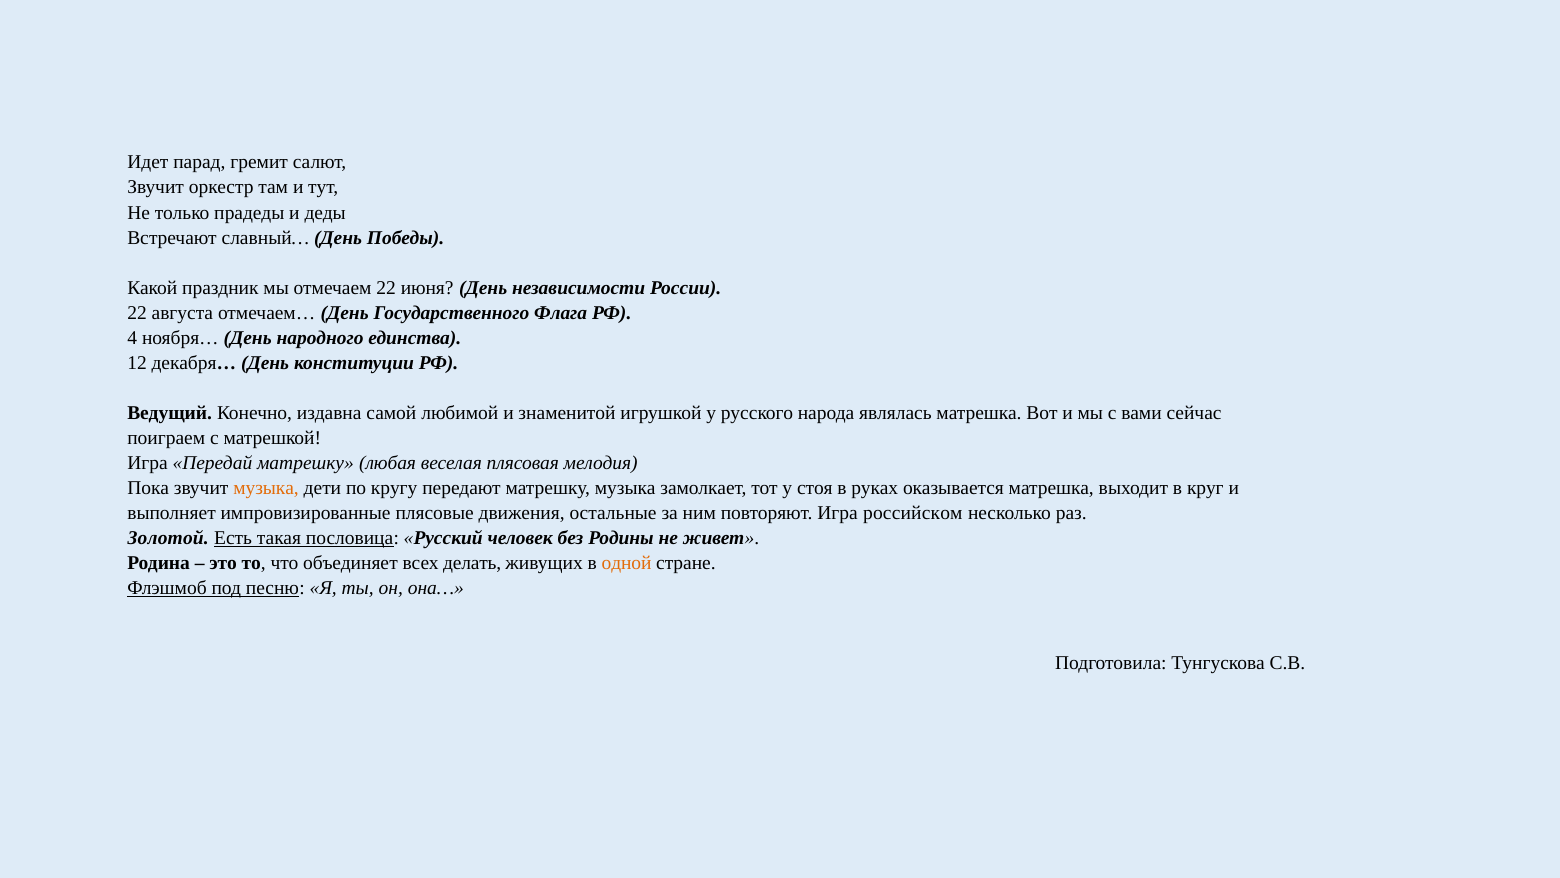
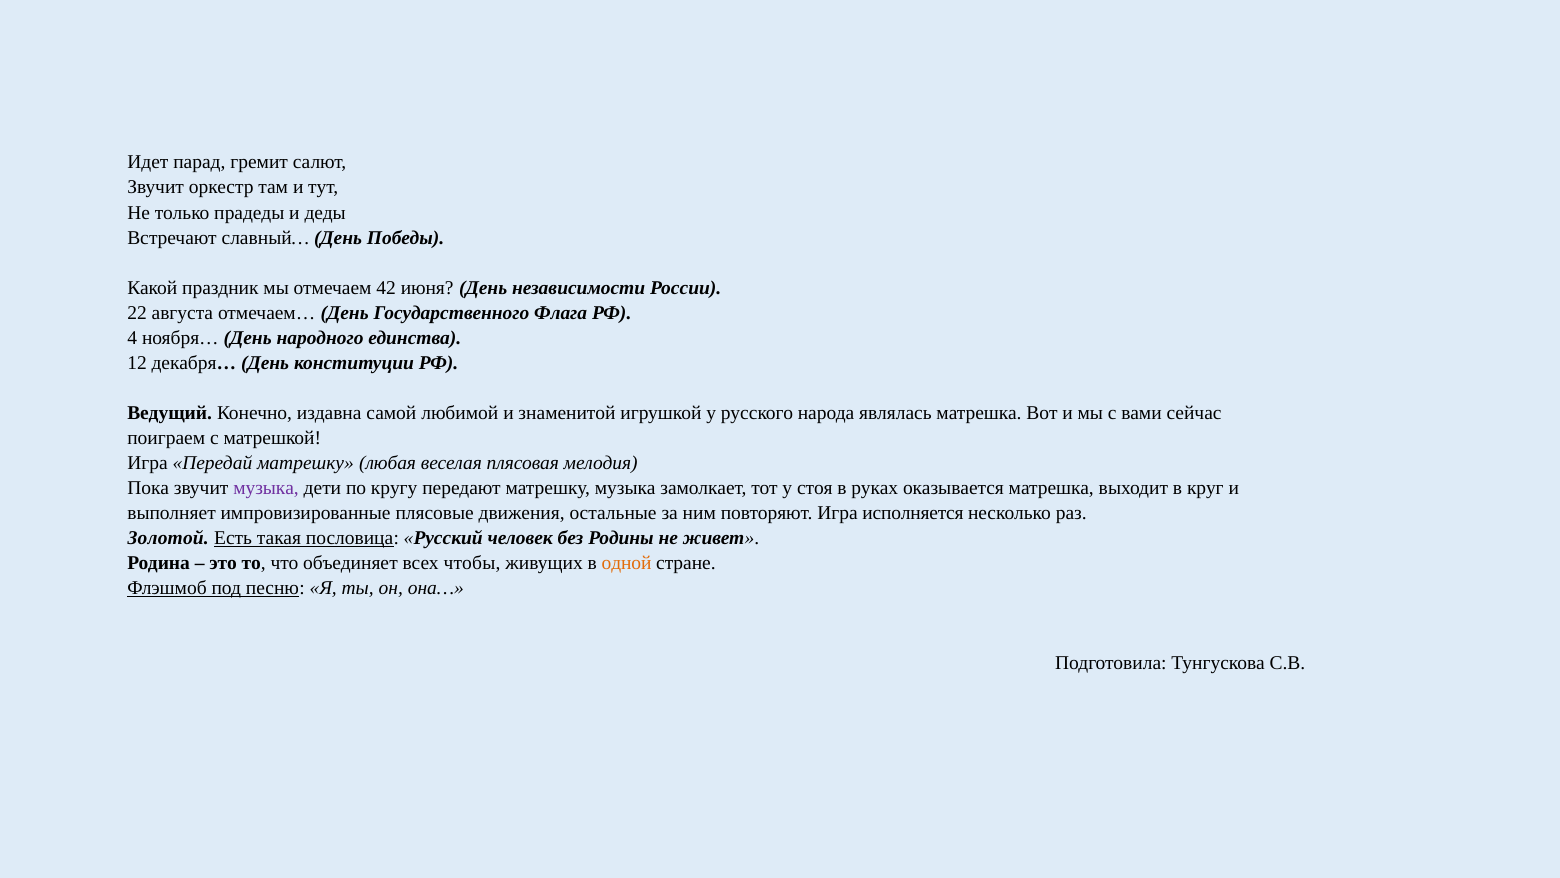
отмечаем 22: 22 -> 42 (386, 287)
музыка colour: orange -> purple (266, 488)
российском: российском -> исполняется (913, 513)
делать: делать -> чтобы (472, 563)
